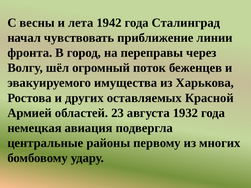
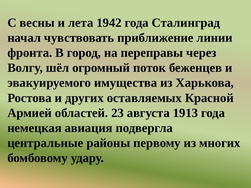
1932: 1932 -> 1913 (185, 113)
